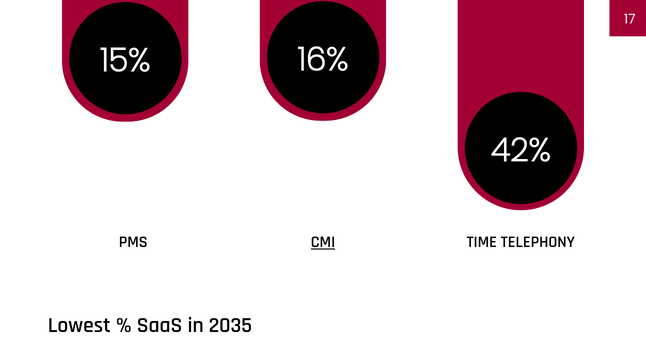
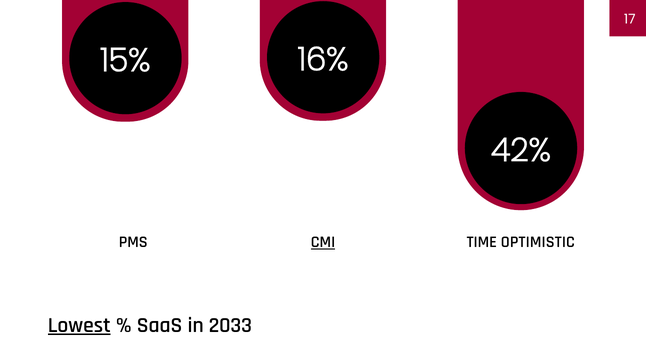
TELEPHONY: TELEPHONY -> OPTIMISTIC (538, 242)
Lowest underline: none -> present (79, 325)
2035: 2035 -> 2033 (230, 325)
